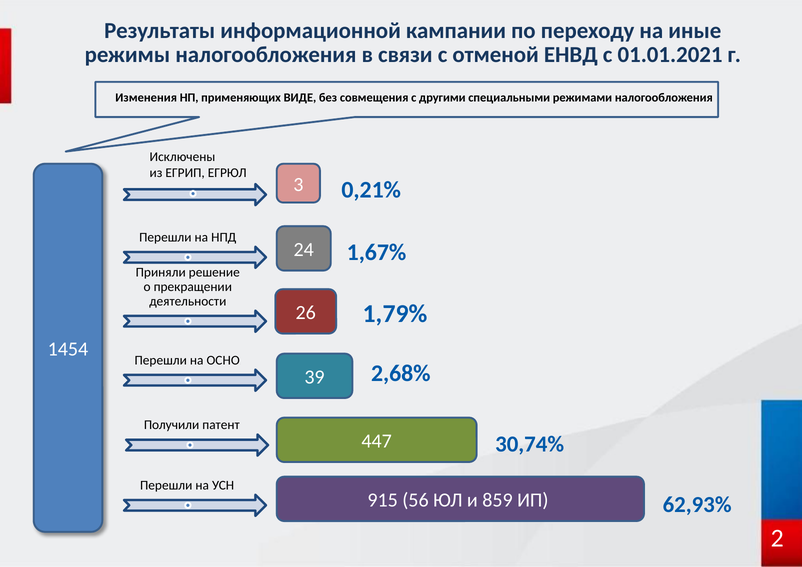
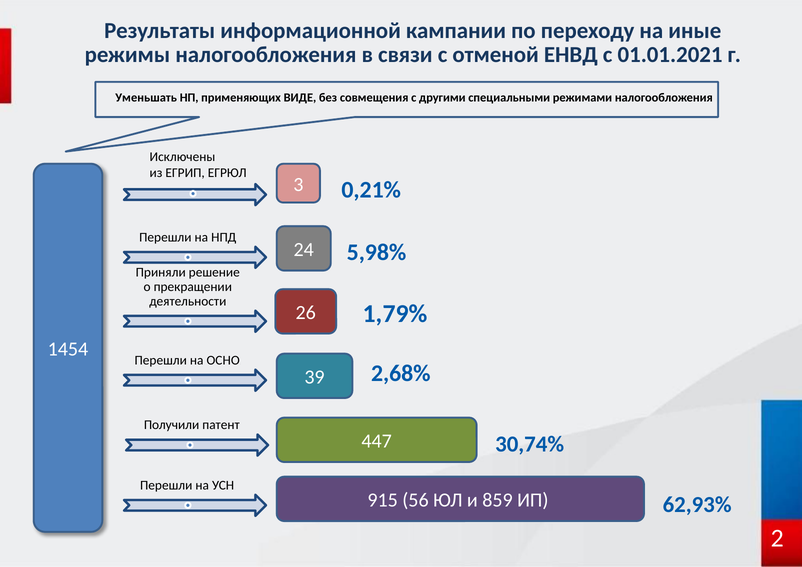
Изменения: Изменения -> Уменьшать (146, 98)
1,67%: 1,67% -> 5,98% (377, 252)
